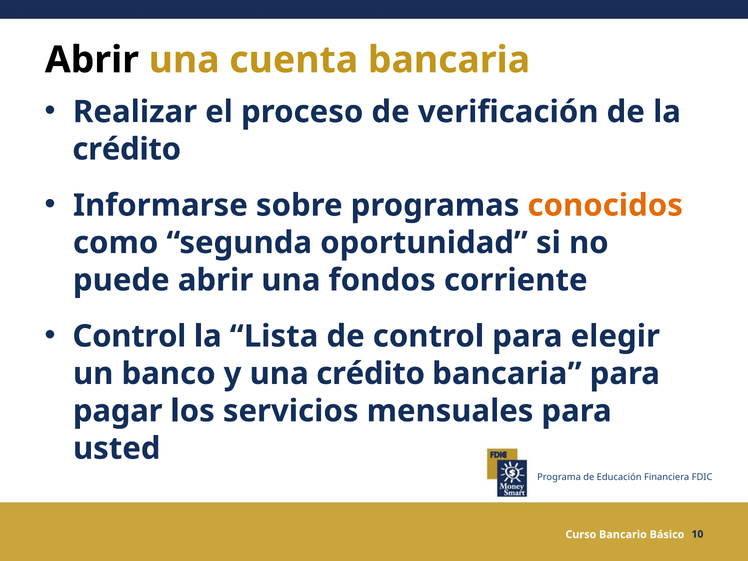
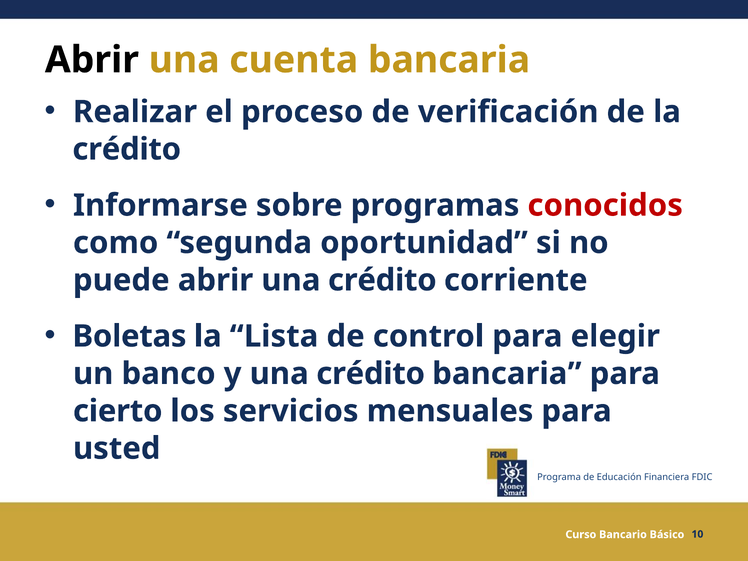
conocidos colour: orange -> red (605, 205)
abrir una fondos: fondos -> crédito (382, 280)
Control: Control -> Boletas (129, 336)
pagar: pagar -> cierto (118, 411)
